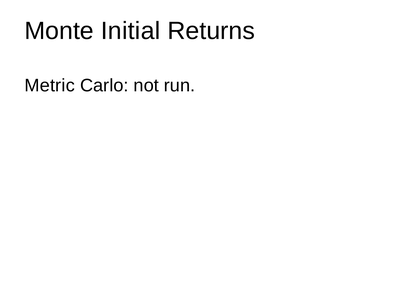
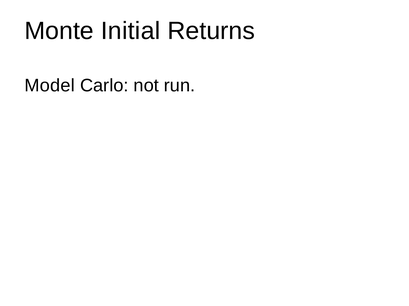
Metric: Metric -> Model (50, 86)
